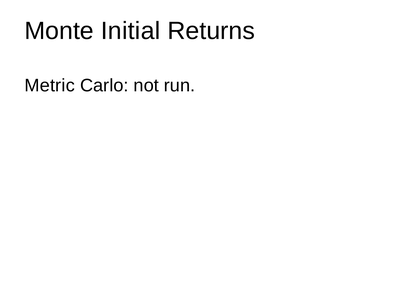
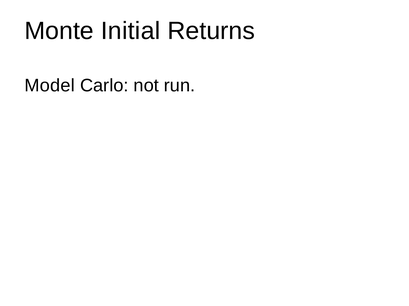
Metric: Metric -> Model (50, 86)
